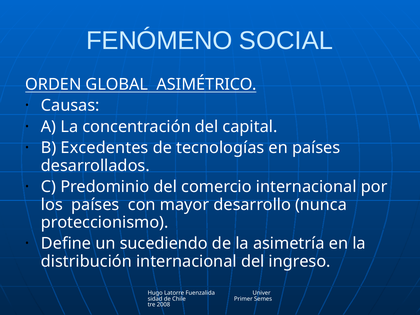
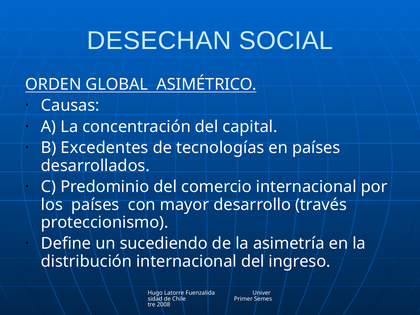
FENÓMENO: FENÓMENO -> DESECHAN (159, 41)
nunca: nunca -> través (321, 205)
